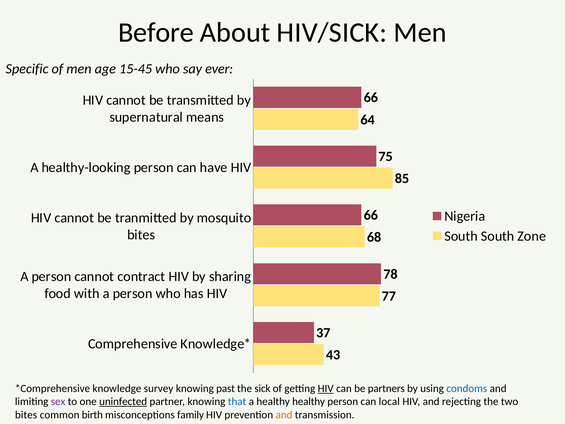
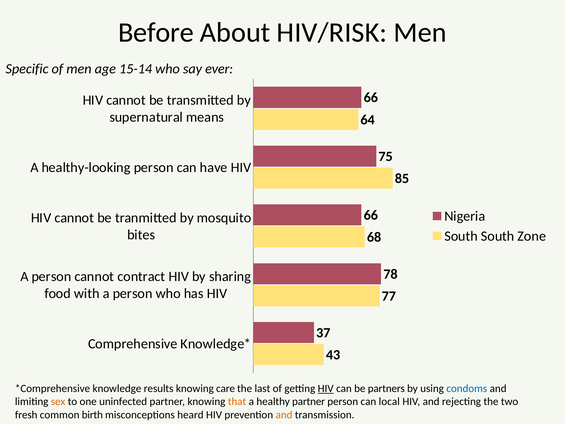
HIV/SICK: HIV/SICK -> HIV/RISK (332, 33)
15-45: 15-45 -> 15-14 (136, 69)
survey: survey -> results (159, 388)
past: past -> care (226, 388)
sick: sick -> last (262, 388)
sex colour: purple -> orange (58, 401)
uninfected underline: present -> none (123, 401)
that colour: blue -> orange (237, 401)
healthy healthy: healthy -> partner (309, 401)
bites: bites -> fresh (26, 415)
family: family -> heard (190, 415)
